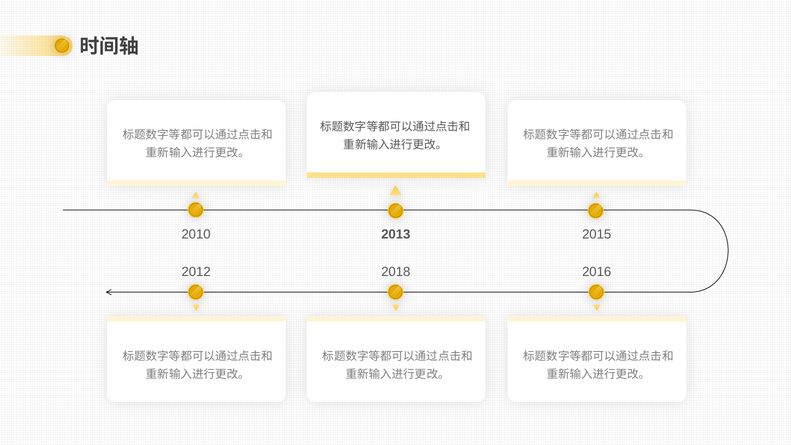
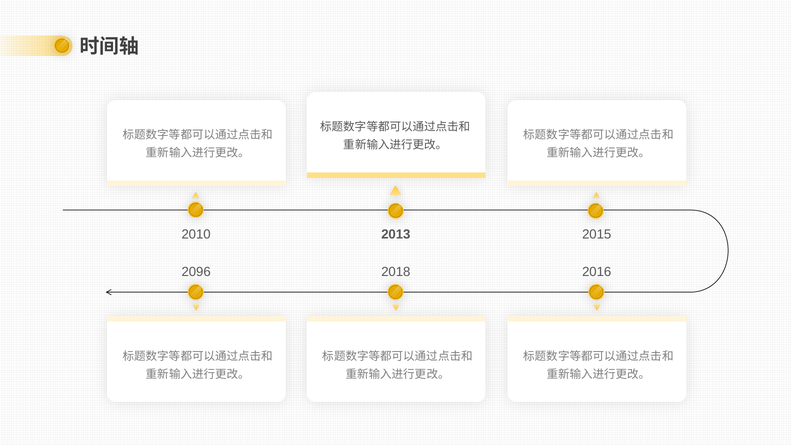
2012: 2012 -> 2096 (196, 272)
